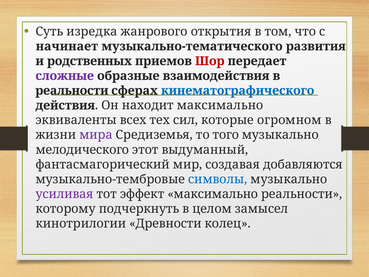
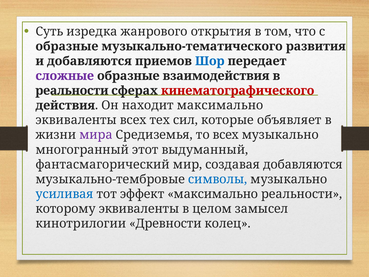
начинает: начинает -> образные (67, 46)
и родственных: родственных -> добавляются (89, 61)
Шор colour: red -> blue (210, 61)
кинематографического colour: blue -> red (238, 91)
огромном: огромном -> объявляет (289, 120)
то того: того -> всех (226, 135)
мелодического: мелодического -> многогранный (82, 150)
усиливая colour: purple -> blue (65, 194)
которому подчеркнуть: подчеркнуть -> эквиваленты (139, 209)
